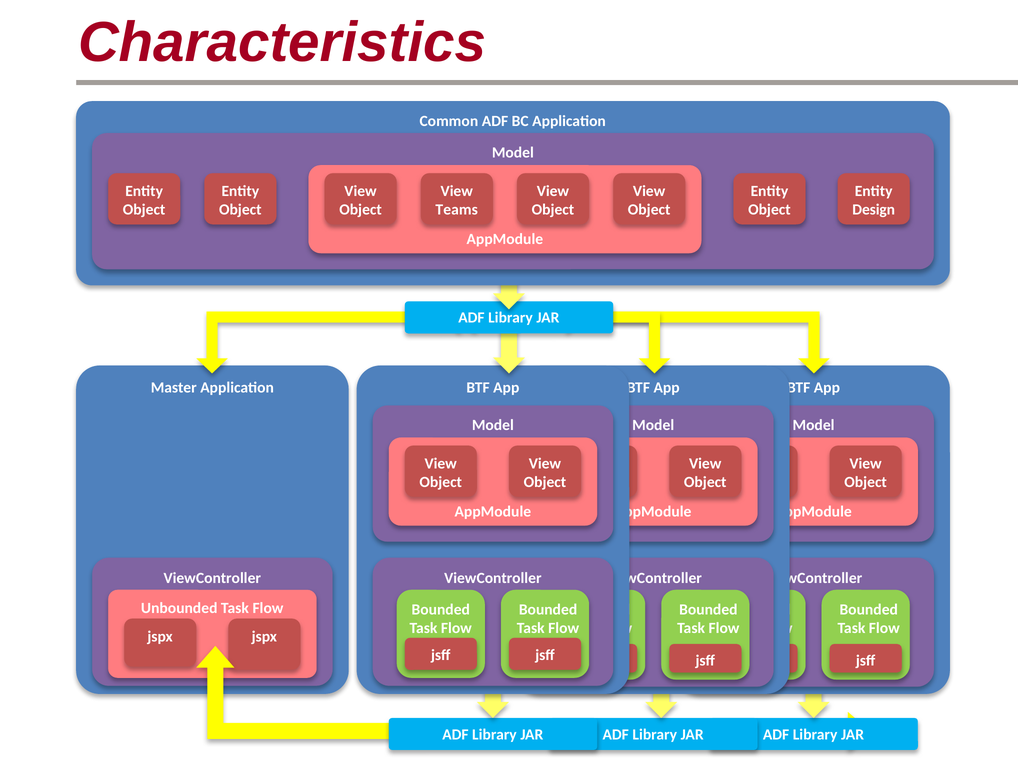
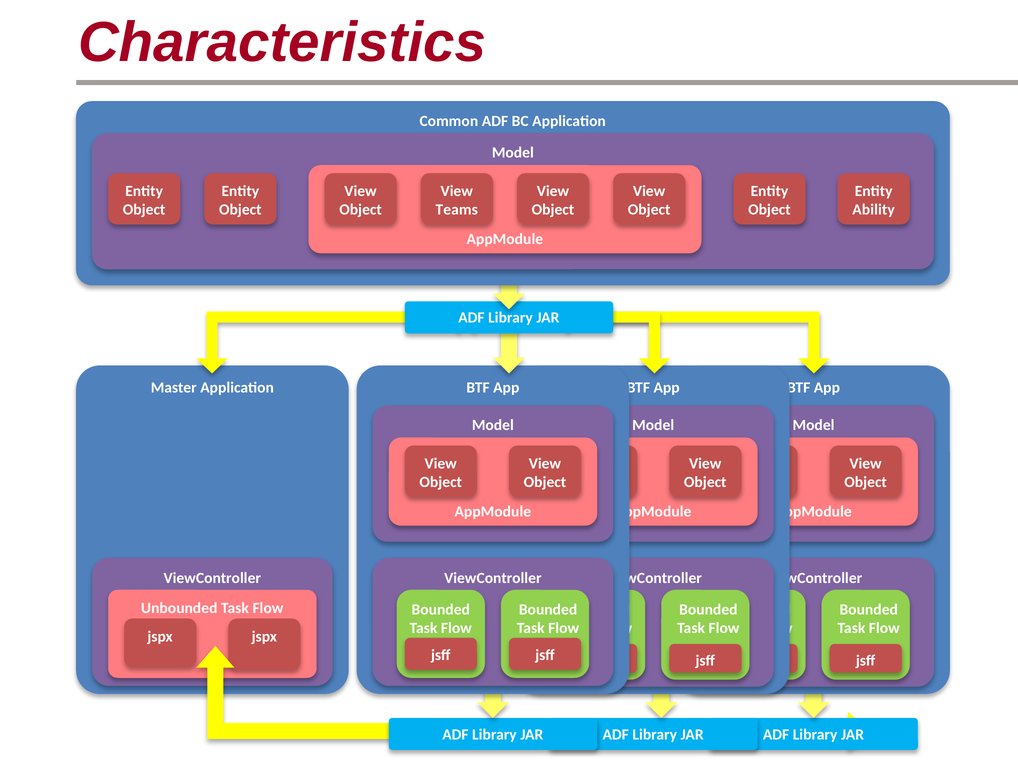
Design: Design -> Ability (874, 210)
